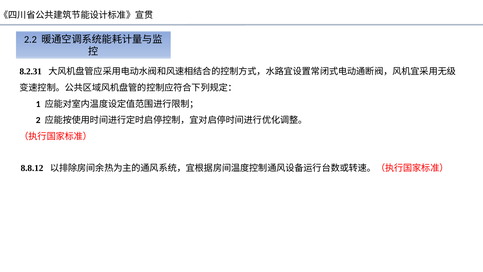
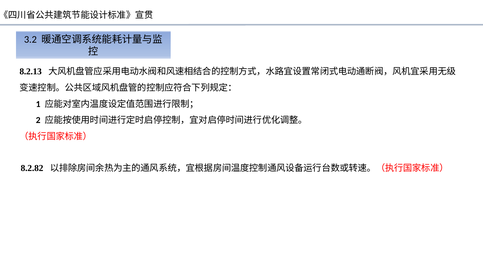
2.2: 2.2 -> 3.2 (30, 39)
8.2.31: 8.2.31 -> 8.2.13 (31, 71)
8.8.12: 8.8.12 -> 8.2.82 (32, 168)
